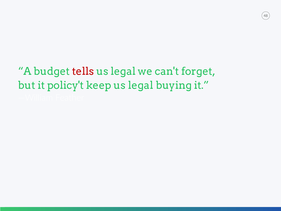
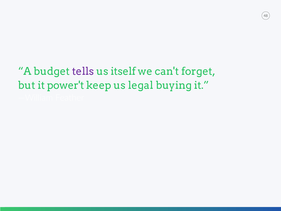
tells colour: red -> purple (83, 71)
legal: legal -> itself (123, 71)
policy't: policy't -> power't (66, 85)
